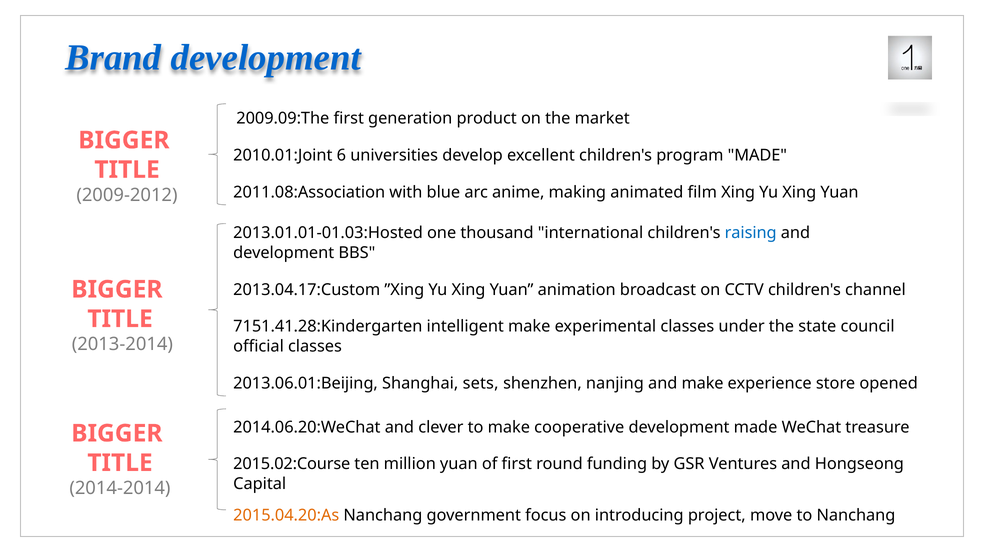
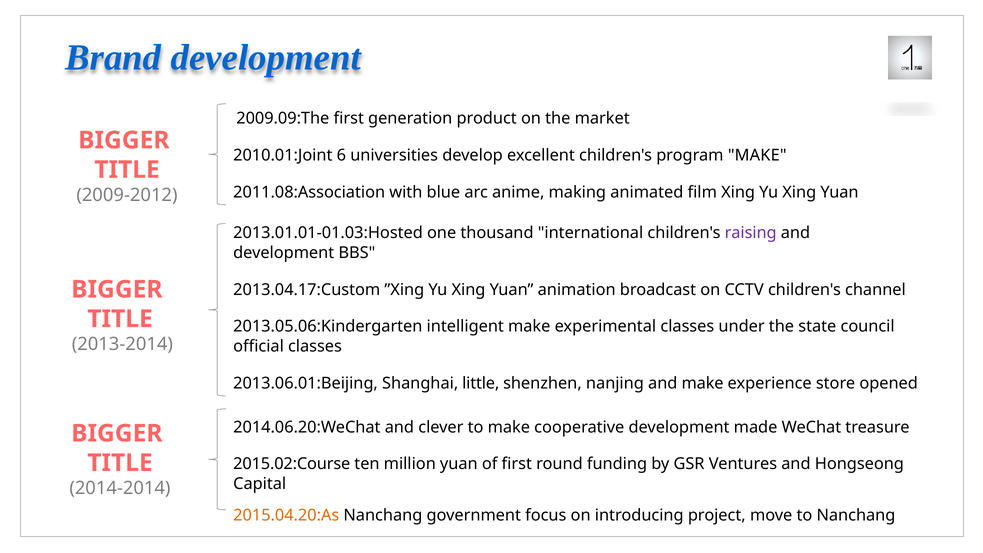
program MADE: MADE -> MAKE (757, 155)
raising colour: blue -> purple (751, 233)
7151.41.28:Kindergarten: 7151.41.28:Kindergarten -> 2013.05.06:Kindergarten (328, 327)
sets: sets -> little (481, 383)
